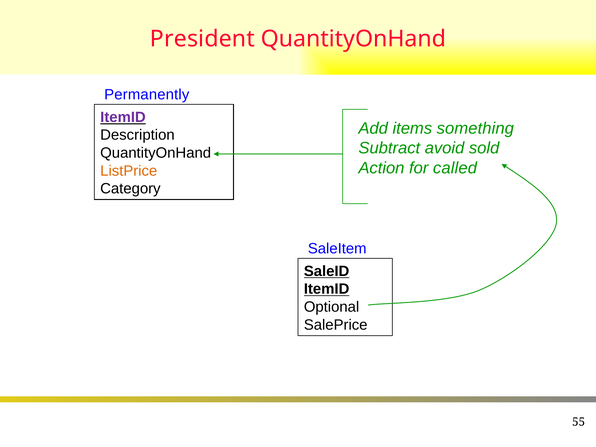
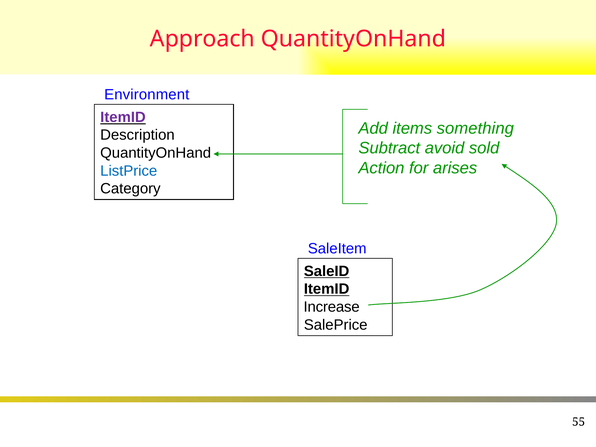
President: President -> Approach (202, 39)
Permanently: Permanently -> Environment (147, 95)
called: called -> arises (455, 168)
ListPrice colour: orange -> blue (129, 171)
Optional: Optional -> Increase (332, 307)
